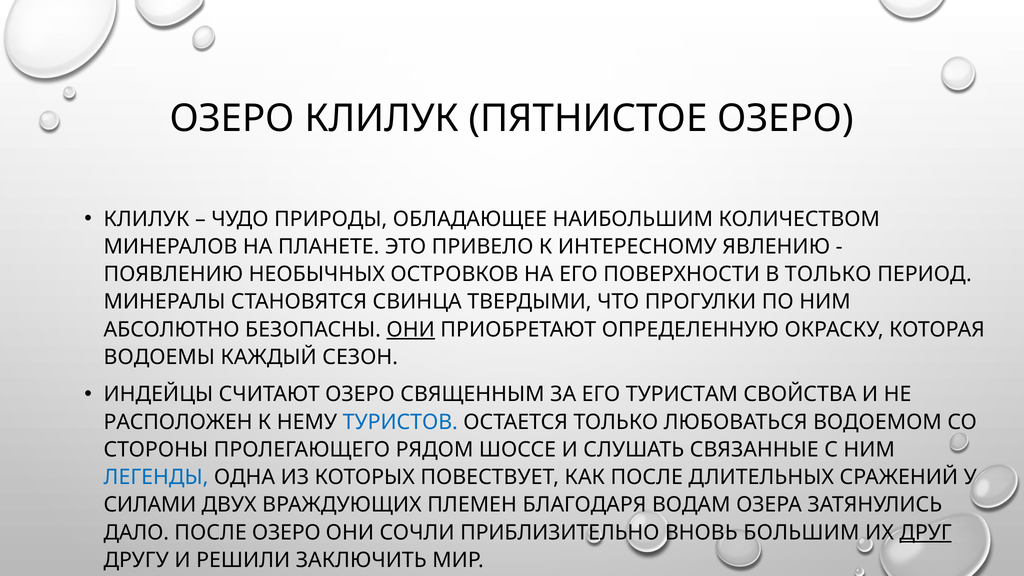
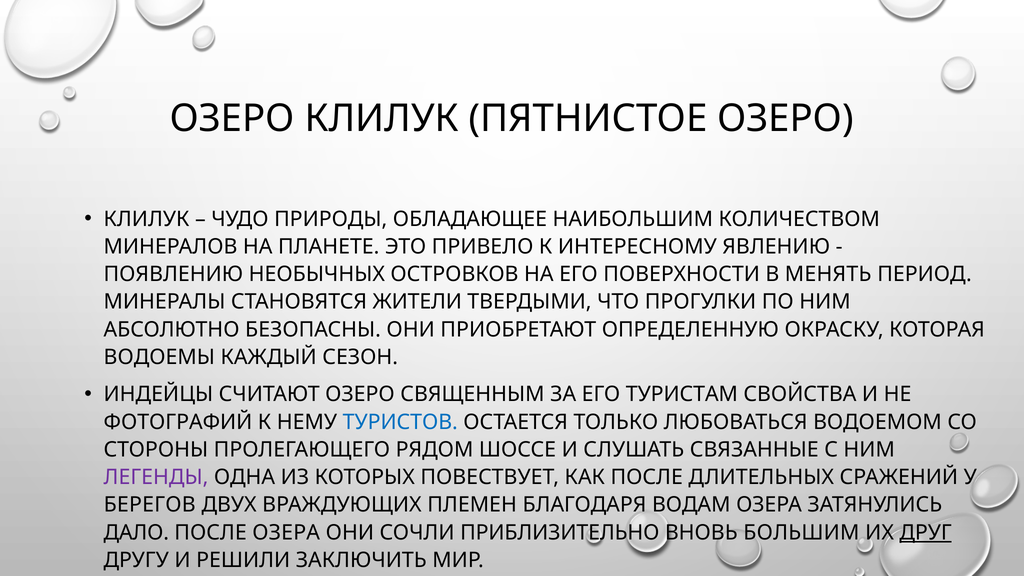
В ТОЛЬКО: ТОЛЬКО -> МЕНЯТЬ (828, 274)
СВИНЦА: СВИНЦА -> ЖИТЕЛИ (417, 302)
ОНИ underline: present -> none (411, 330)
РАСПОЛОЖЕН: РАСПОЛОЖЕН -> ФОТОГРАФИЙ (178, 422)
ЛЕГЕНДЫ colour: blue -> purple (156, 477)
СИЛАМИ: СИЛАМИ -> БЕРЕГОВ (150, 505)
ПОСЛЕ ОЗЕРО: ОЗЕРО -> ОЗЕРА (286, 533)
